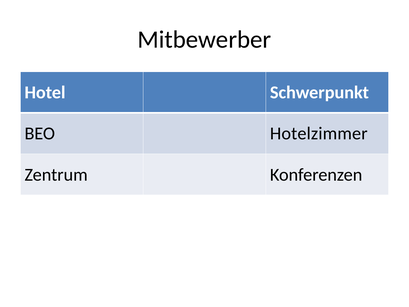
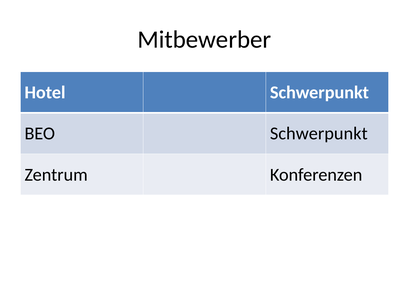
BEO Hotelzimmer: Hotelzimmer -> Schwerpunkt (319, 133)
